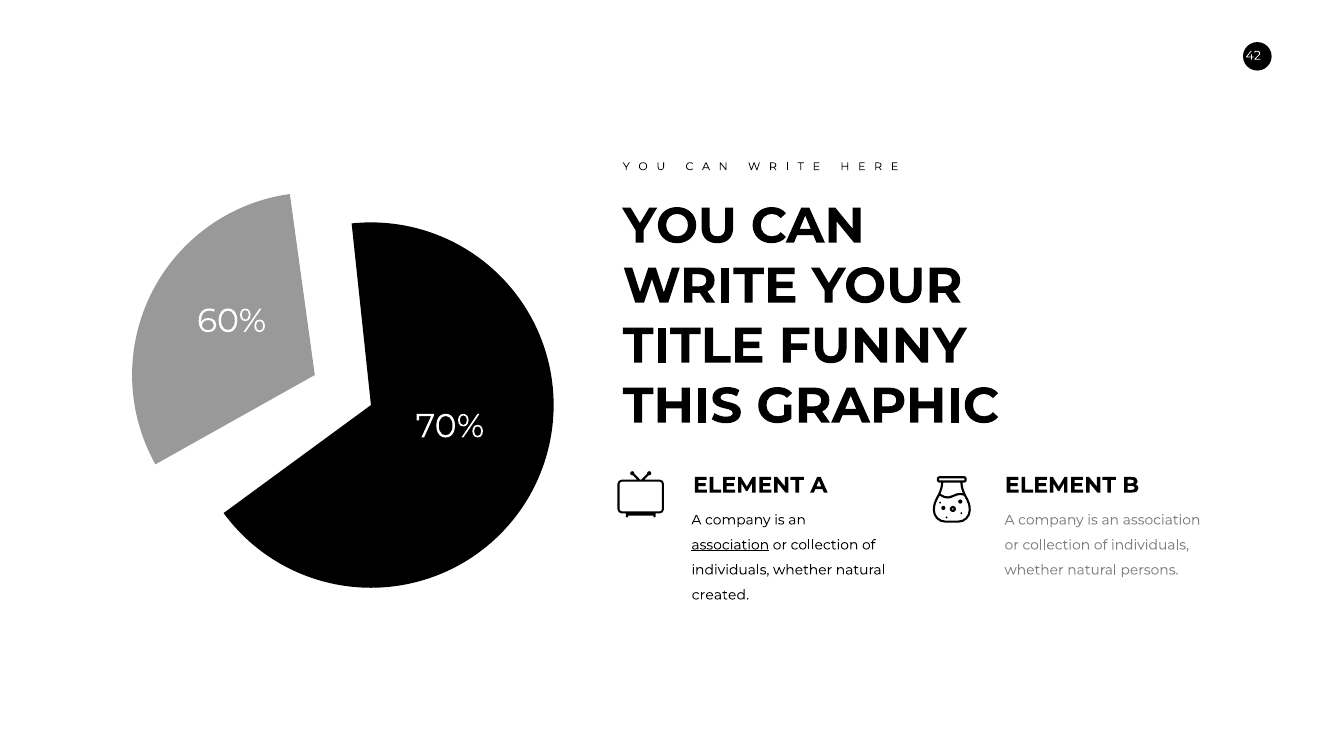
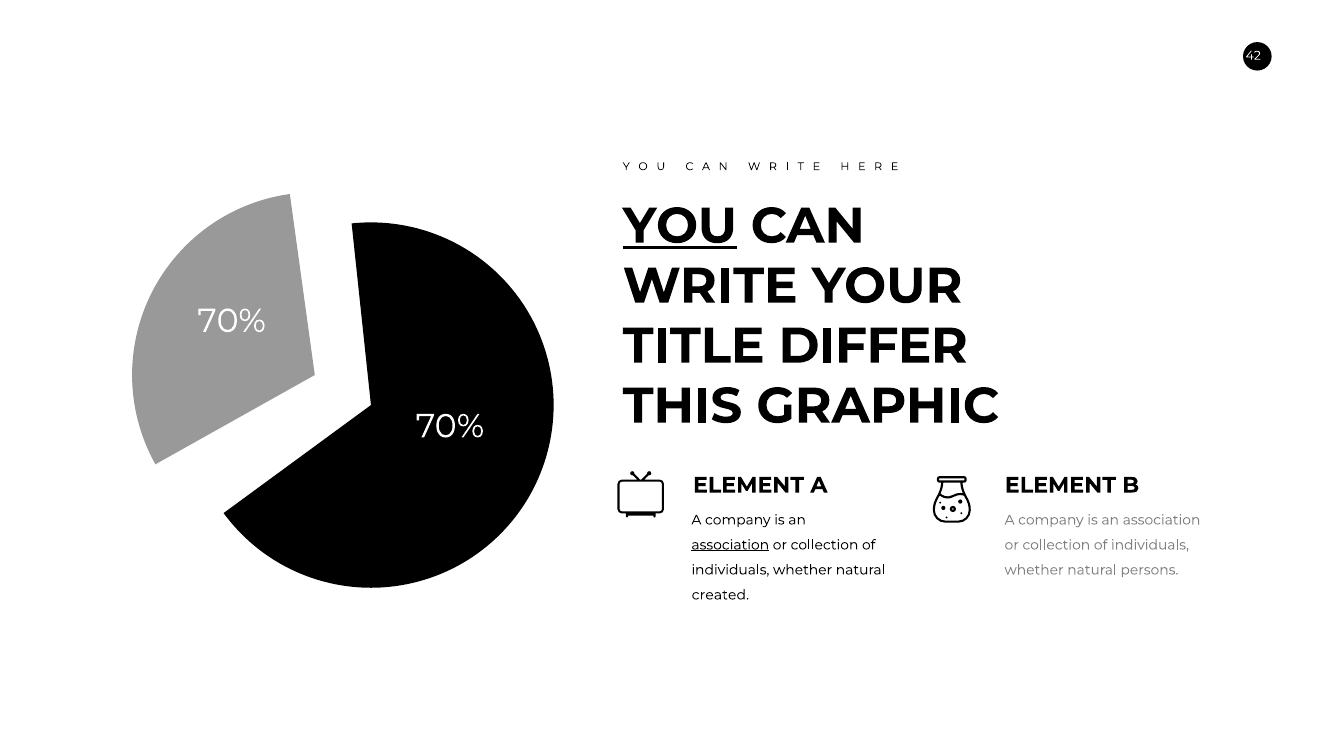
YOU underline: none -> present (680, 226)
60%: 60% -> 70% (232, 321)
FUNNY: FUNNY -> DIFFER (873, 346)
